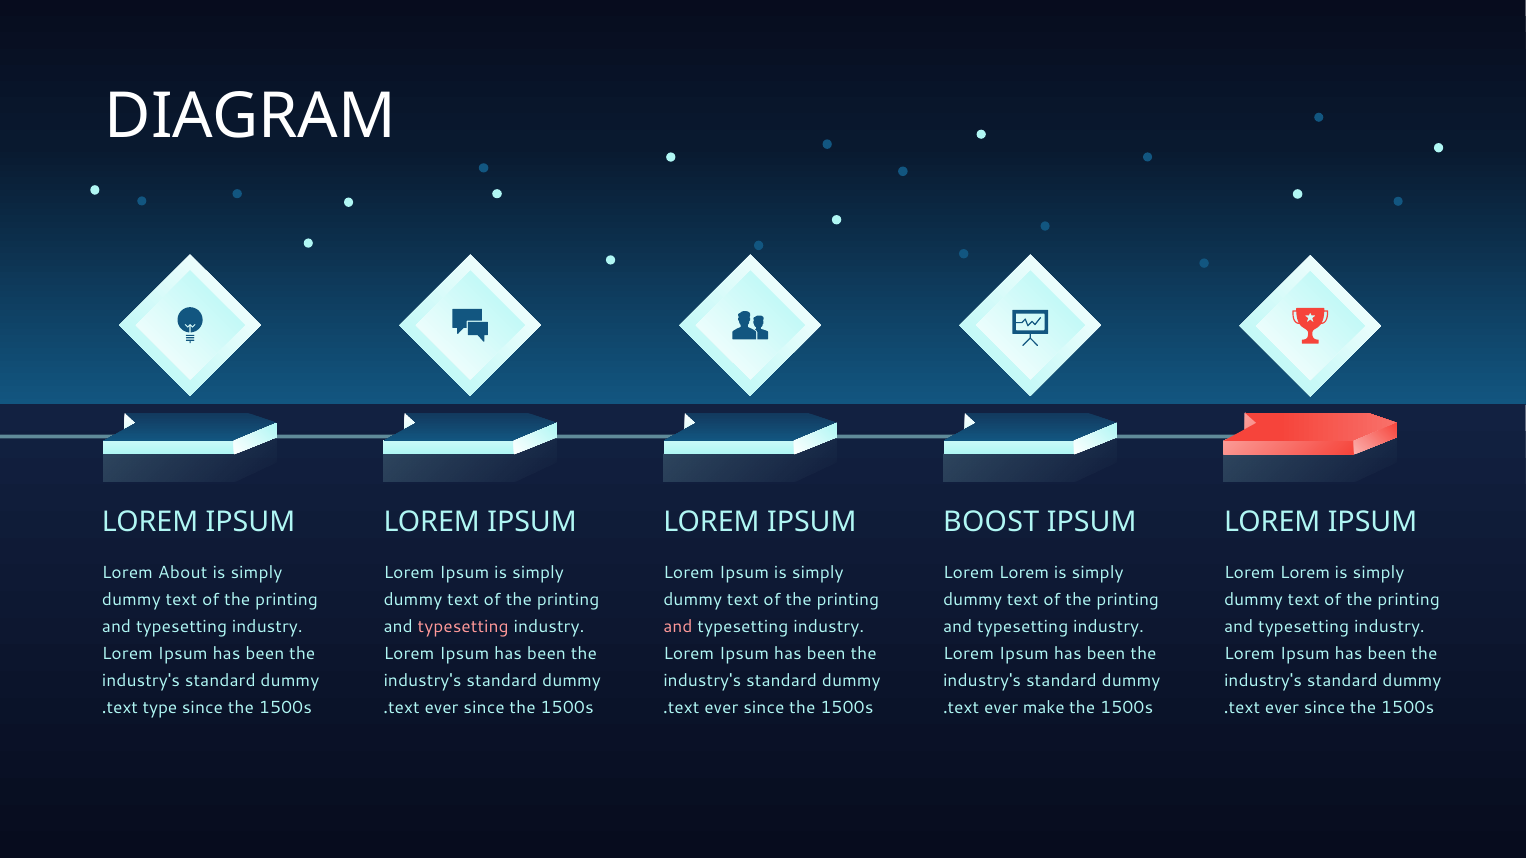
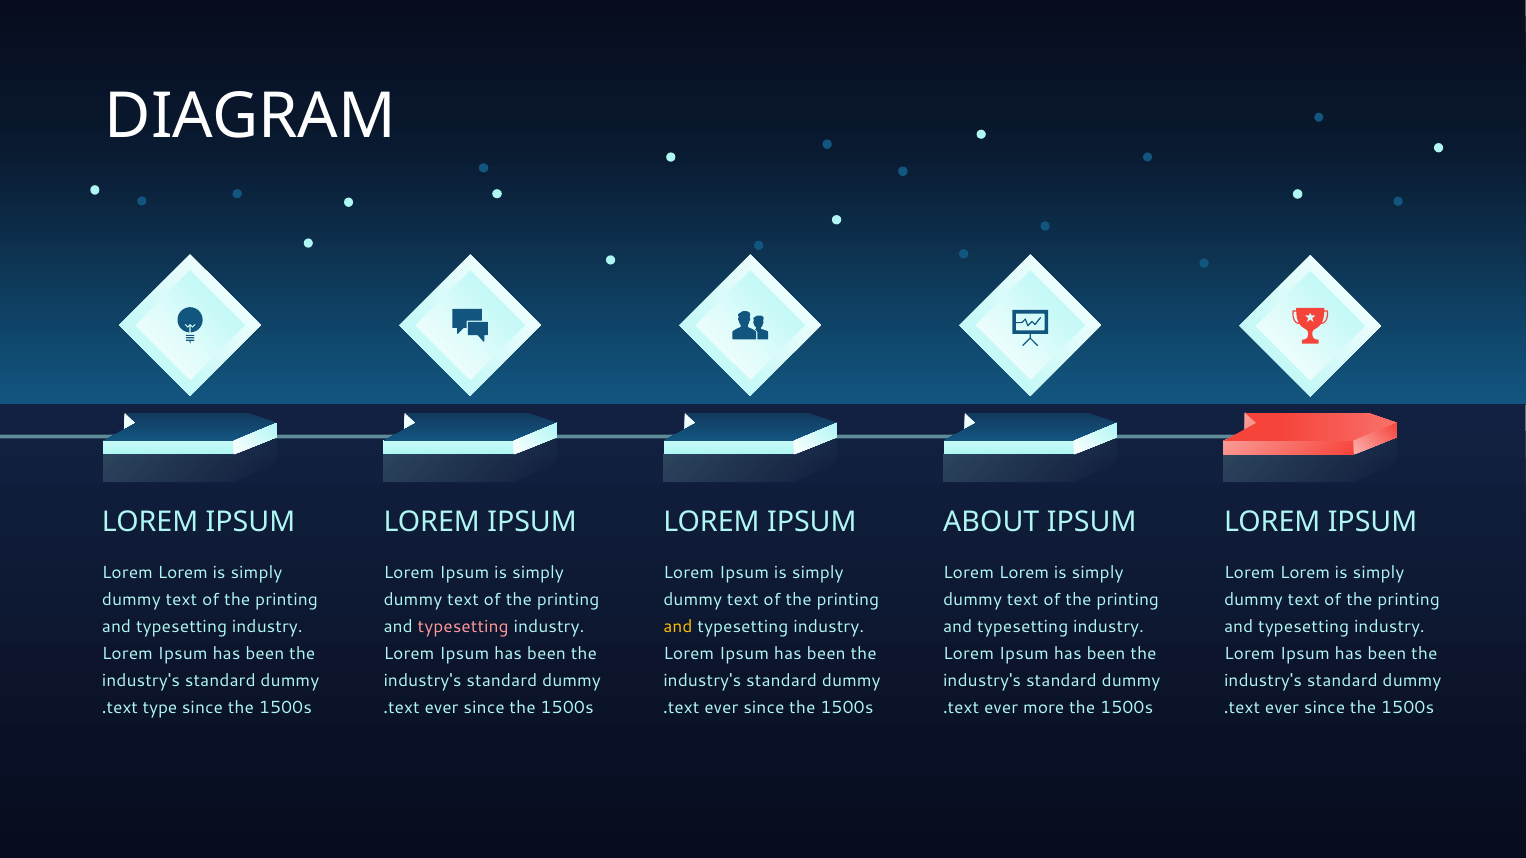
BOOST: BOOST -> ABOUT (991, 522)
About: About -> Lorem (183, 573)
and colour: pink -> yellow (678, 627)
make: make -> more (1044, 708)
